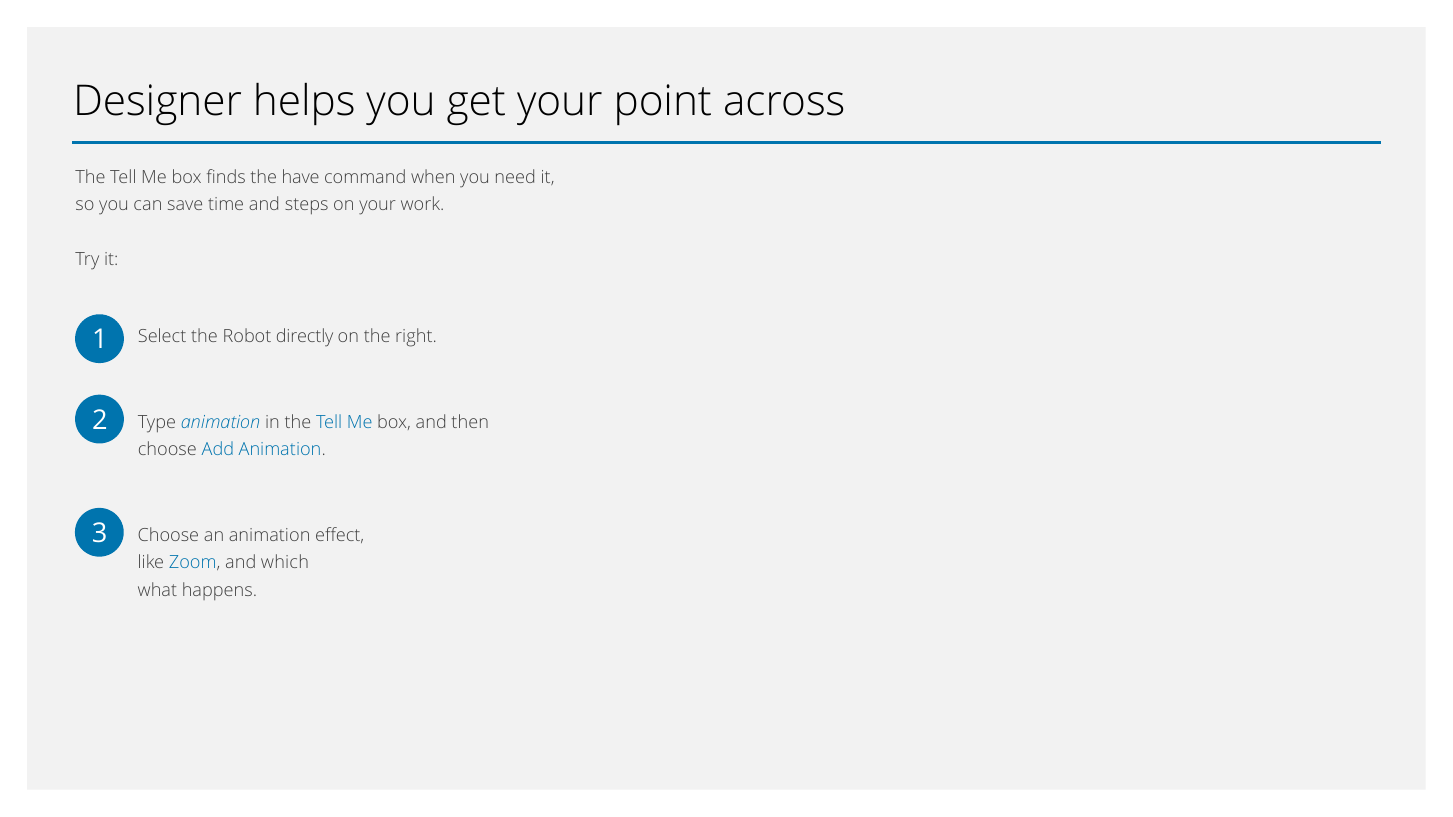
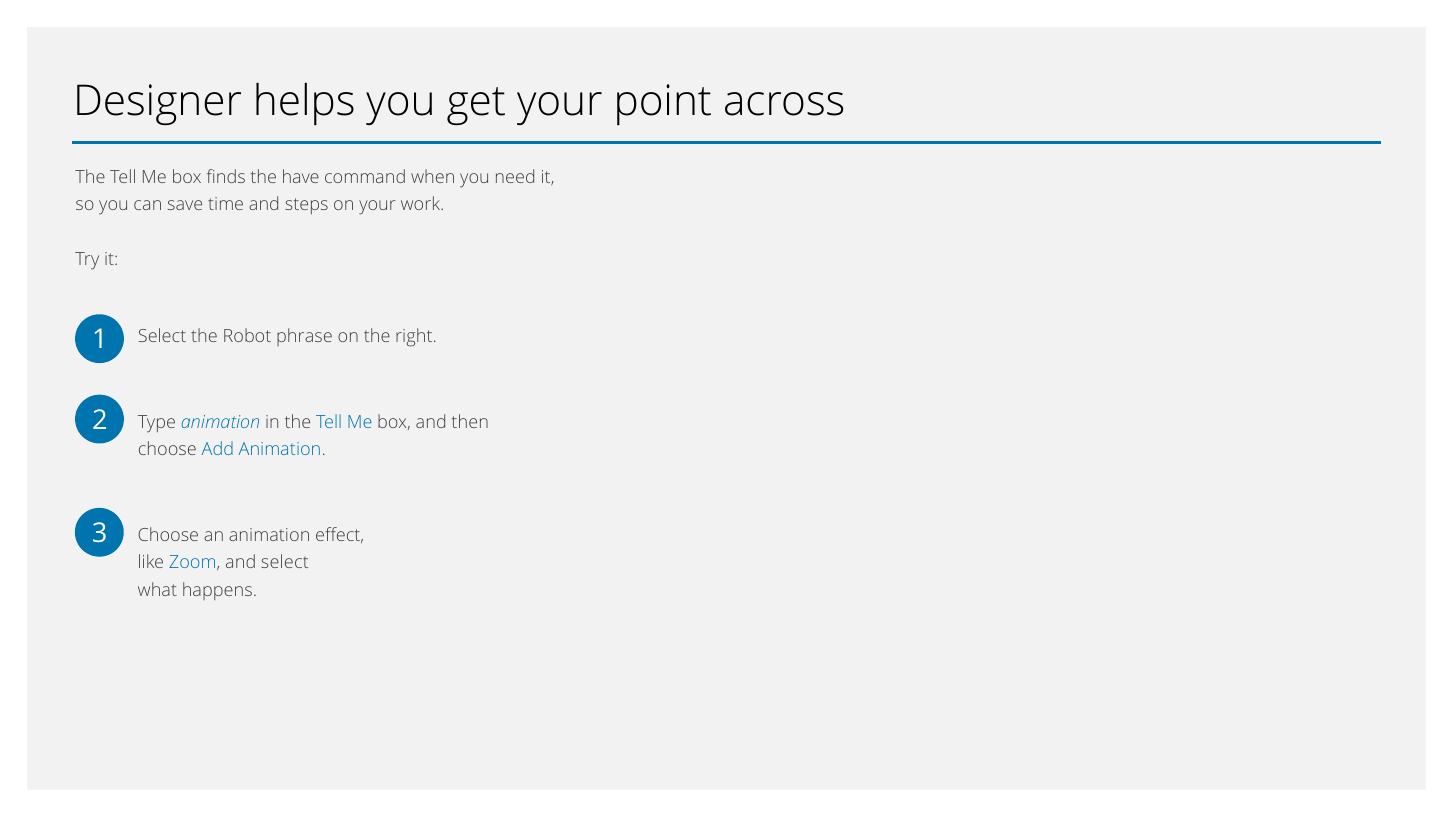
directly: directly -> phrase (305, 337)
and which: which -> select (285, 563)
